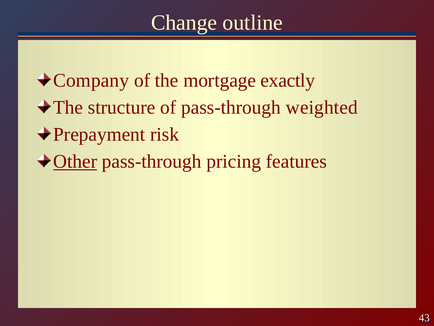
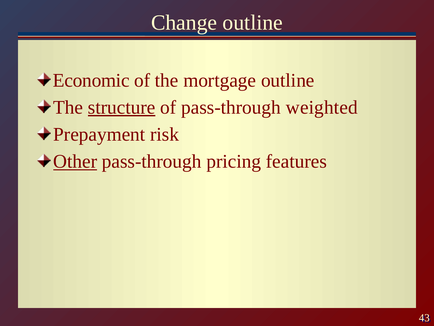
Company: Company -> Economic (91, 80)
mortgage exactly: exactly -> outline (288, 80)
structure underline: none -> present (122, 107)
